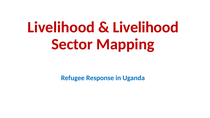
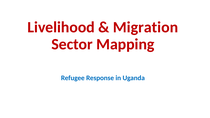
Livelihood: Livelihood -> Migration (146, 27)
